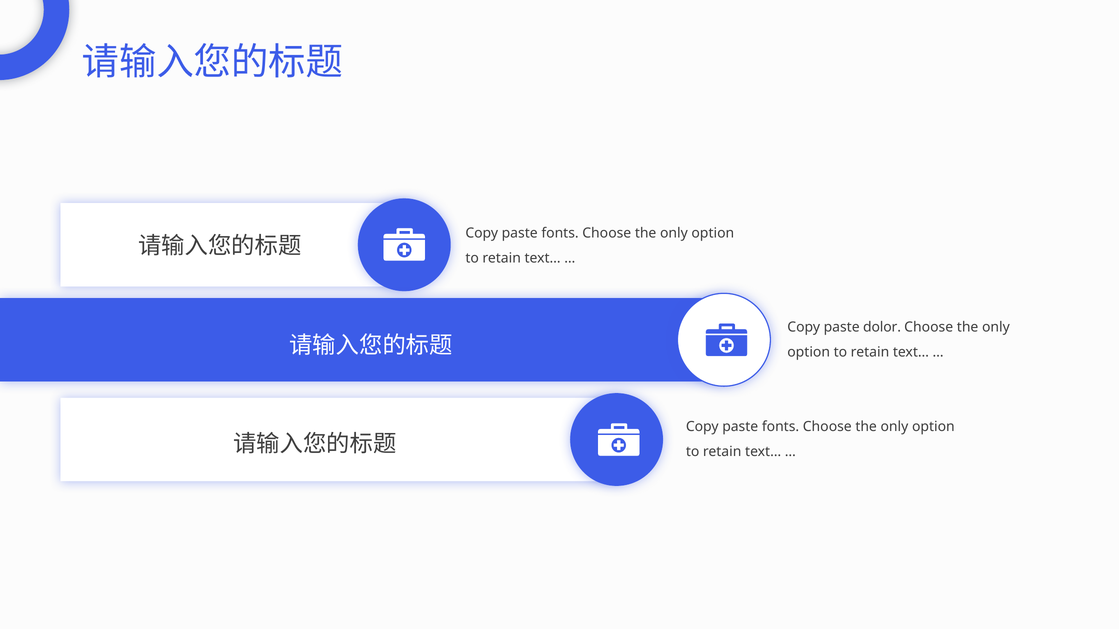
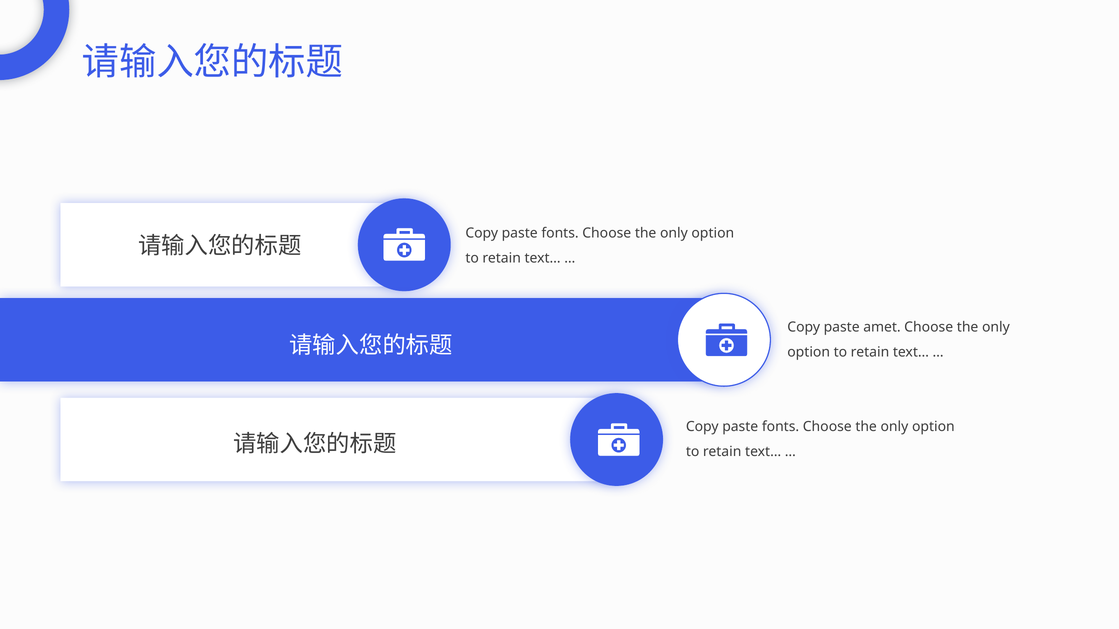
dolor: dolor -> amet (882, 327)
